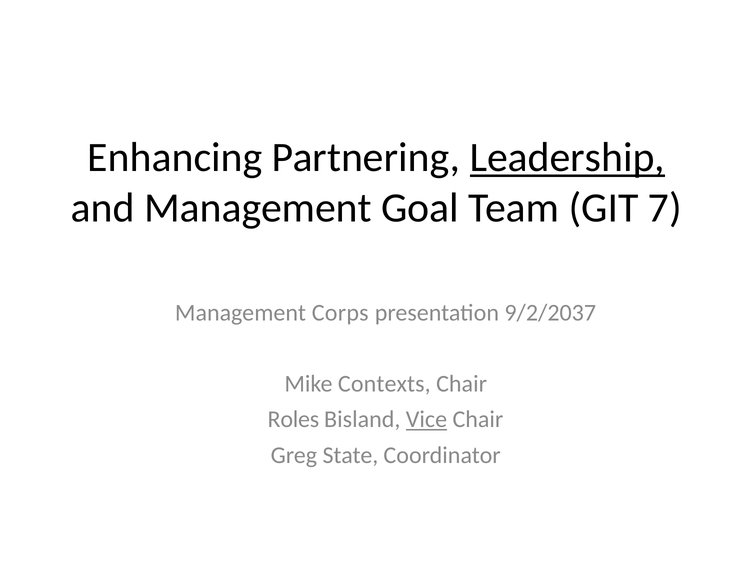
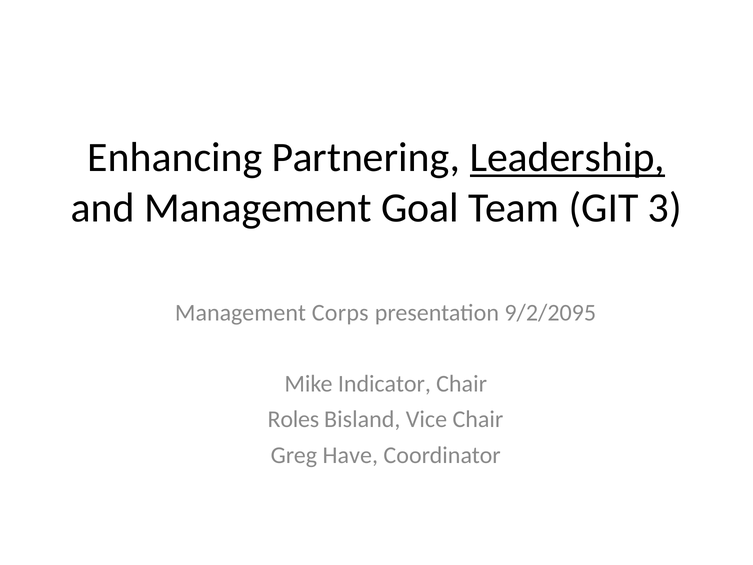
7: 7 -> 3 (665, 208)
9/2/2037: 9/2/2037 -> 9/2/2095 (550, 313)
Contexts: Contexts -> Indicator (384, 384)
Vice underline: present -> none (426, 419)
State: State -> Have (350, 455)
